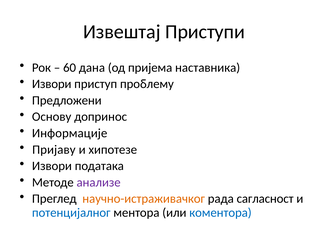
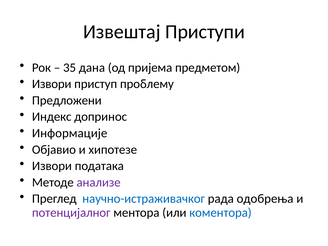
60: 60 -> 35 (70, 68)
наставника: наставника -> предметом (208, 68)
Основу: Основу -> Индекс (52, 117)
Пријаву: Пријаву -> Објавио (54, 150)
научно-истраживачког colour: orange -> blue (144, 199)
сагласност: сагласност -> одобрења (265, 199)
потенцијалног colour: blue -> purple (71, 213)
